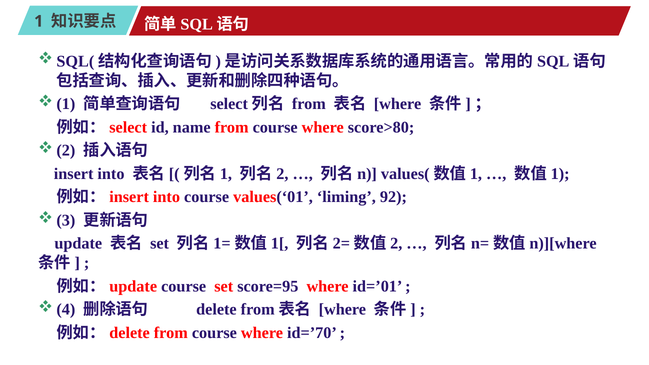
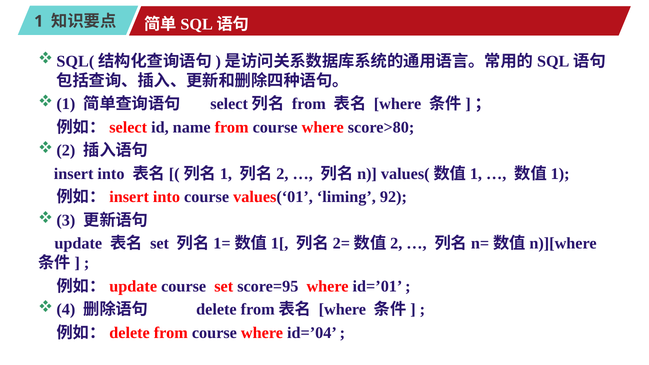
id=’70: id=’70 -> id=’04 (312, 333)
